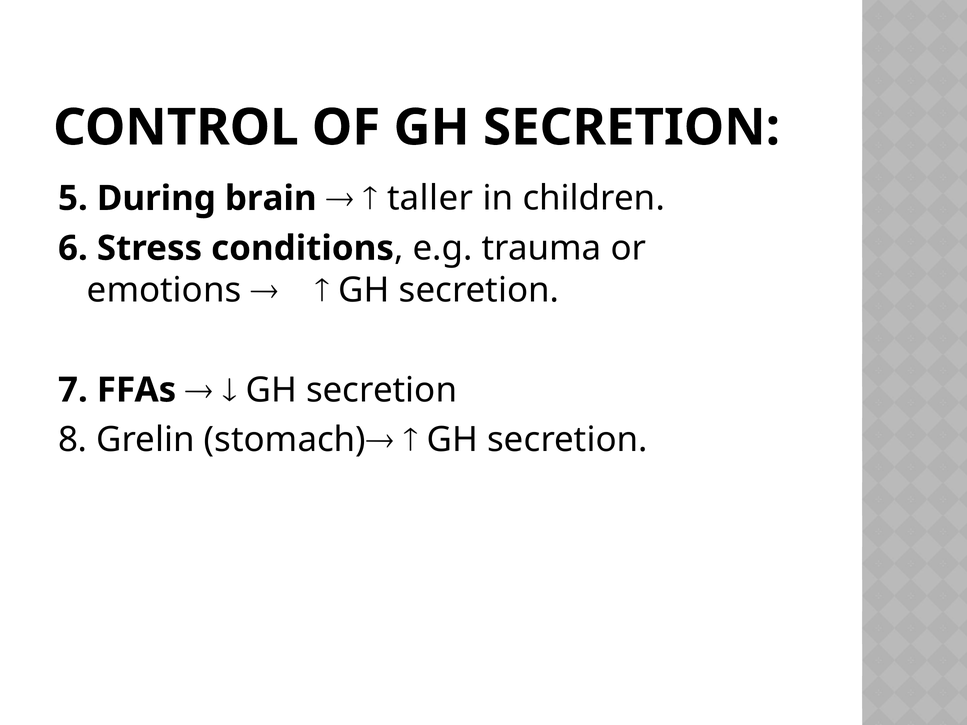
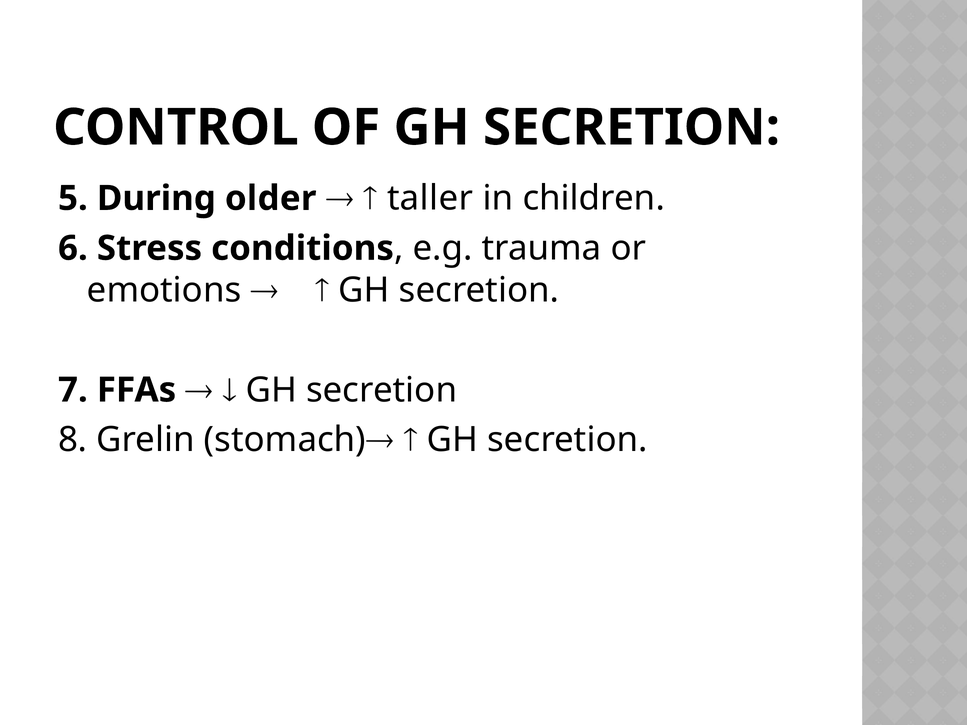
brain: brain -> older (271, 198)
